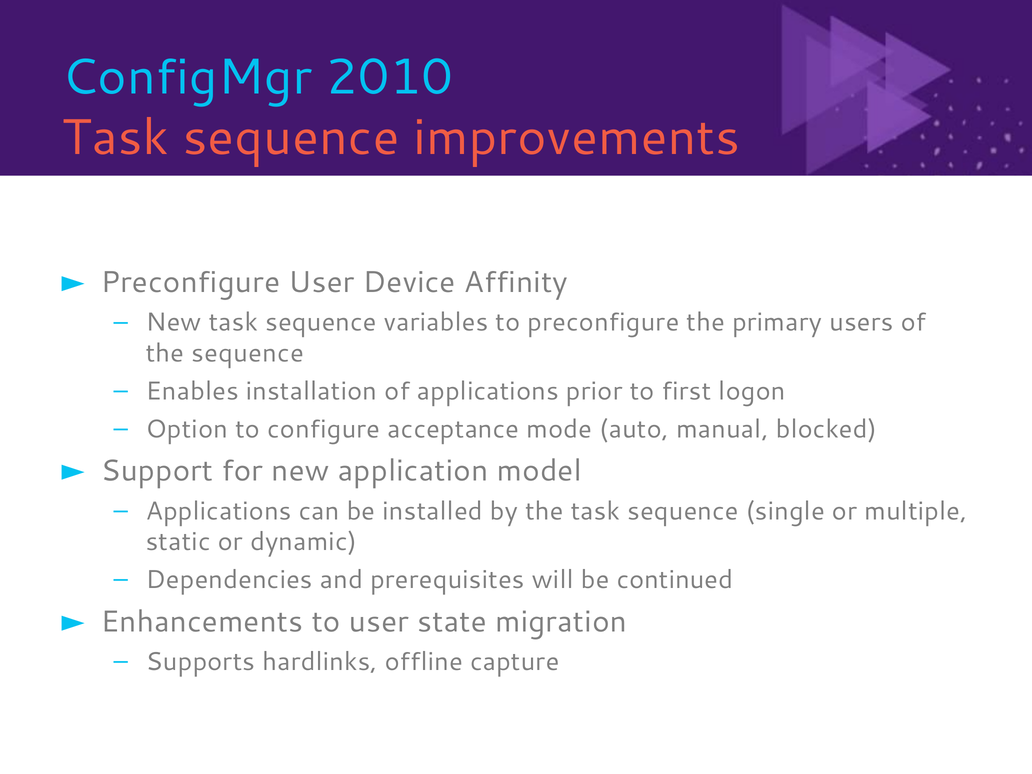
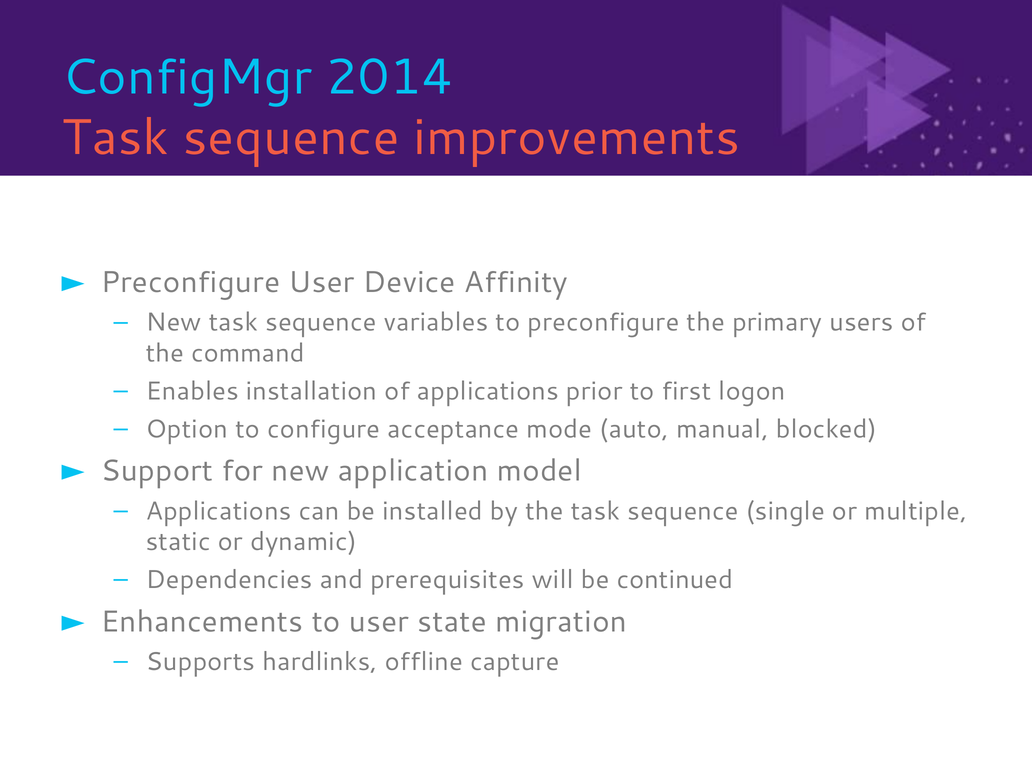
2010: 2010 -> 2014 (390, 77)
the sequence: sequence -> command (248, 353)
